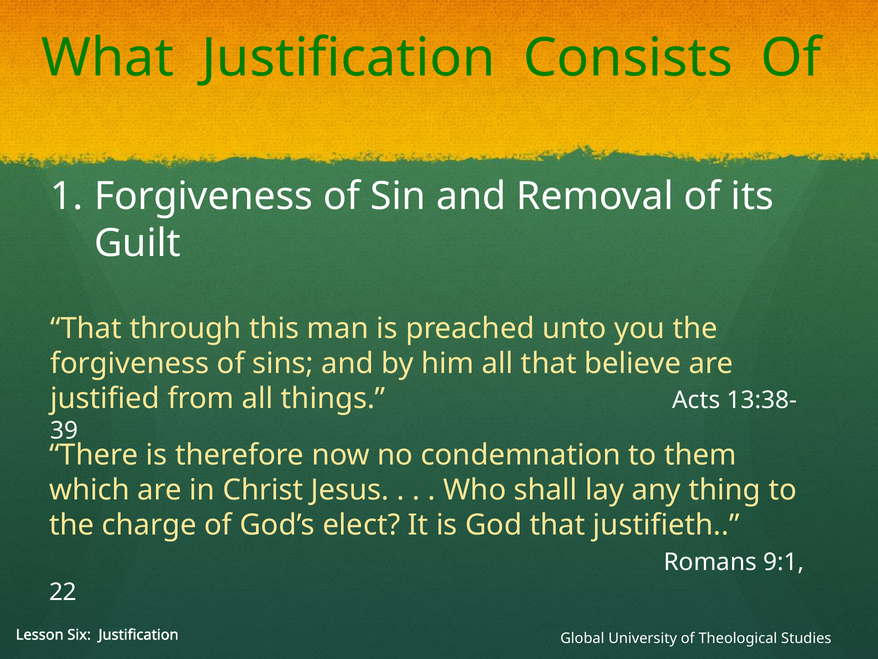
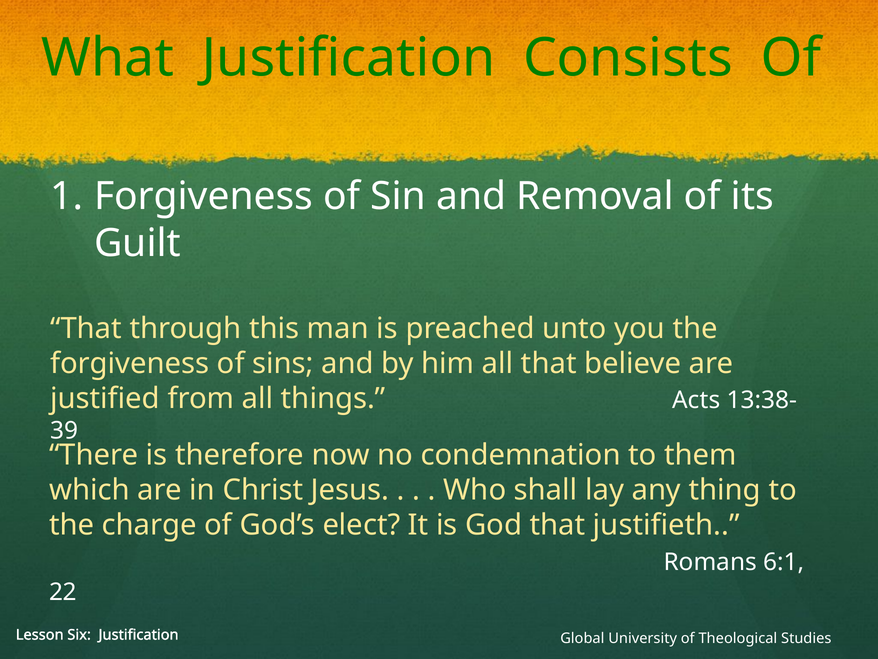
9:1: 9:1 -> 6:1 (784, 562)
